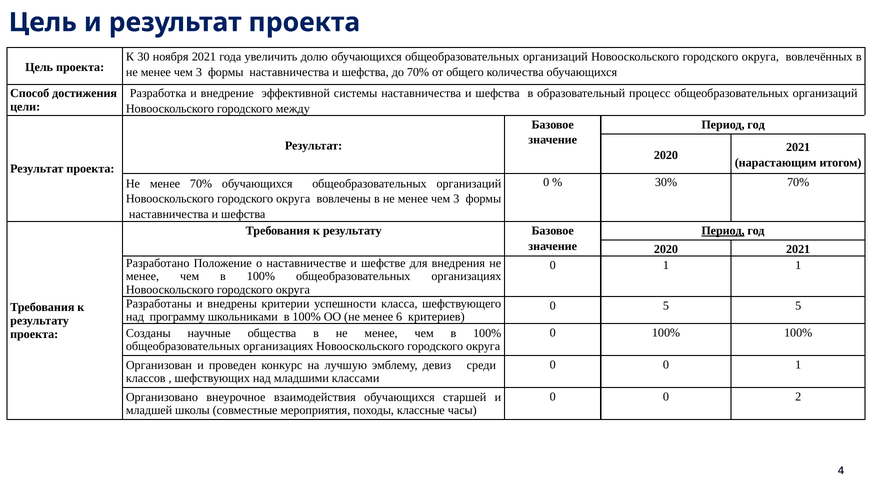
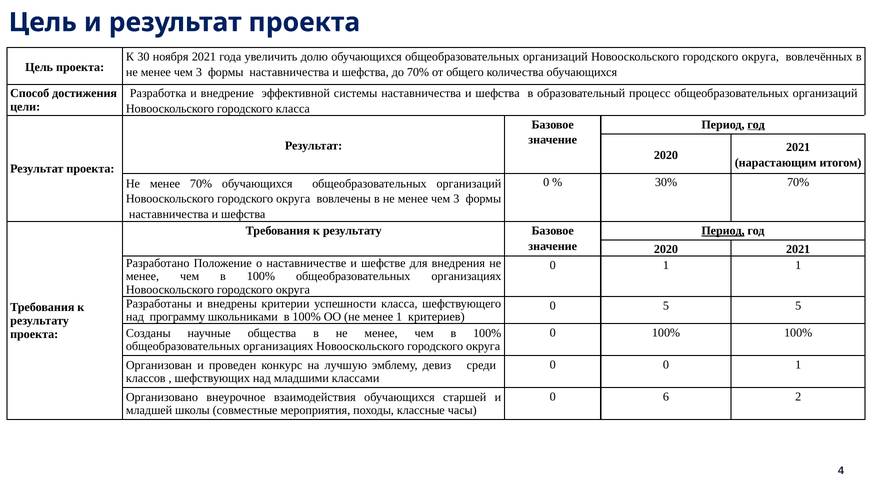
городского между: между -> класса (293, 109)
год underline: none -> present (756, 125)
менее 6: 6 -> 1 (399, 317)
0: 0 -> 6 (666, 397)
